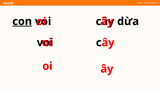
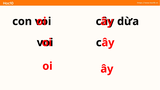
con underline: present -> none (22, 21)
